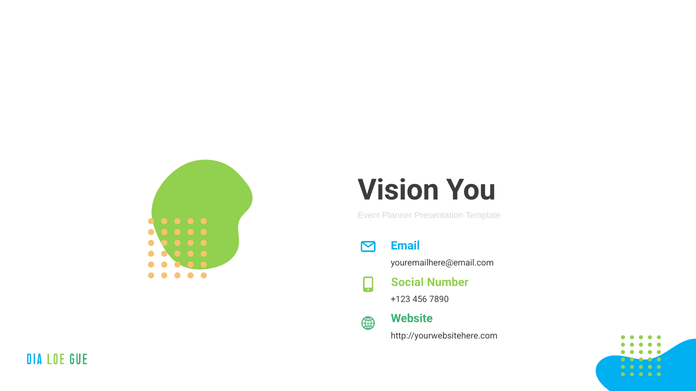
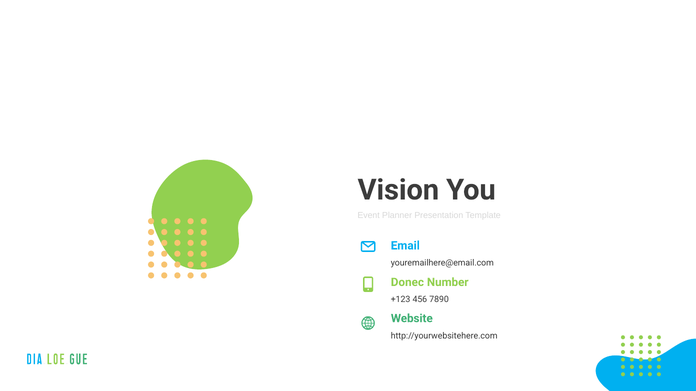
Social: Social -> Donec (407, 283)
